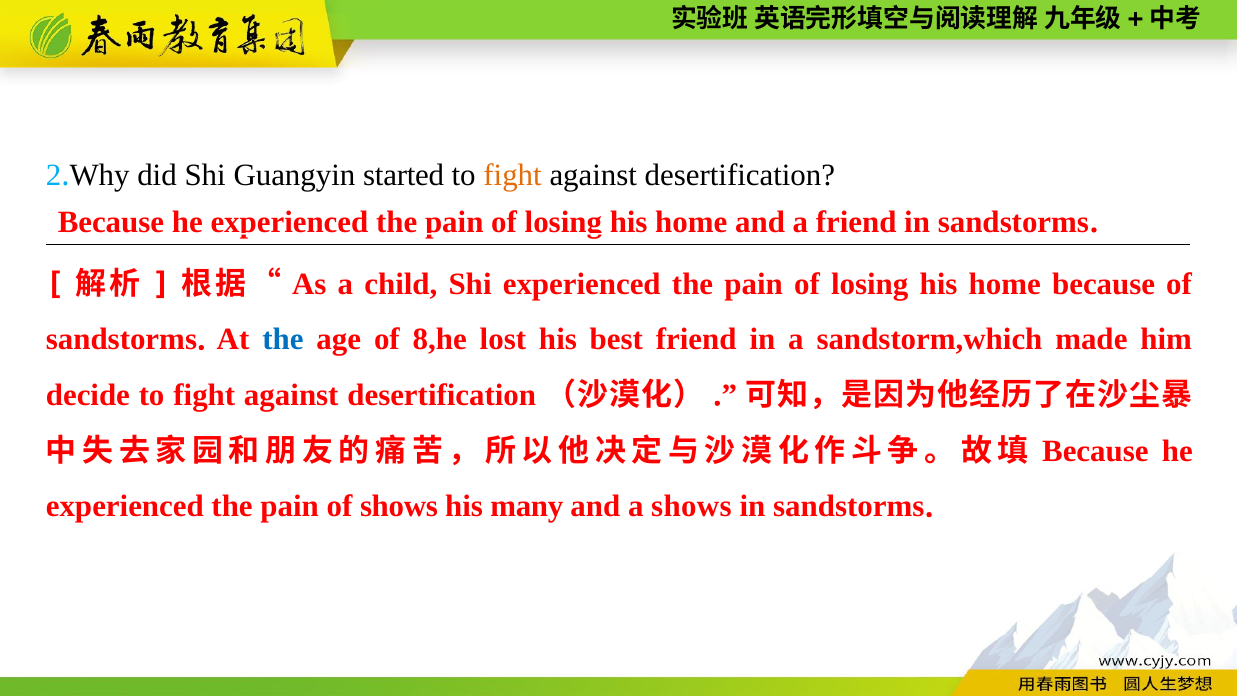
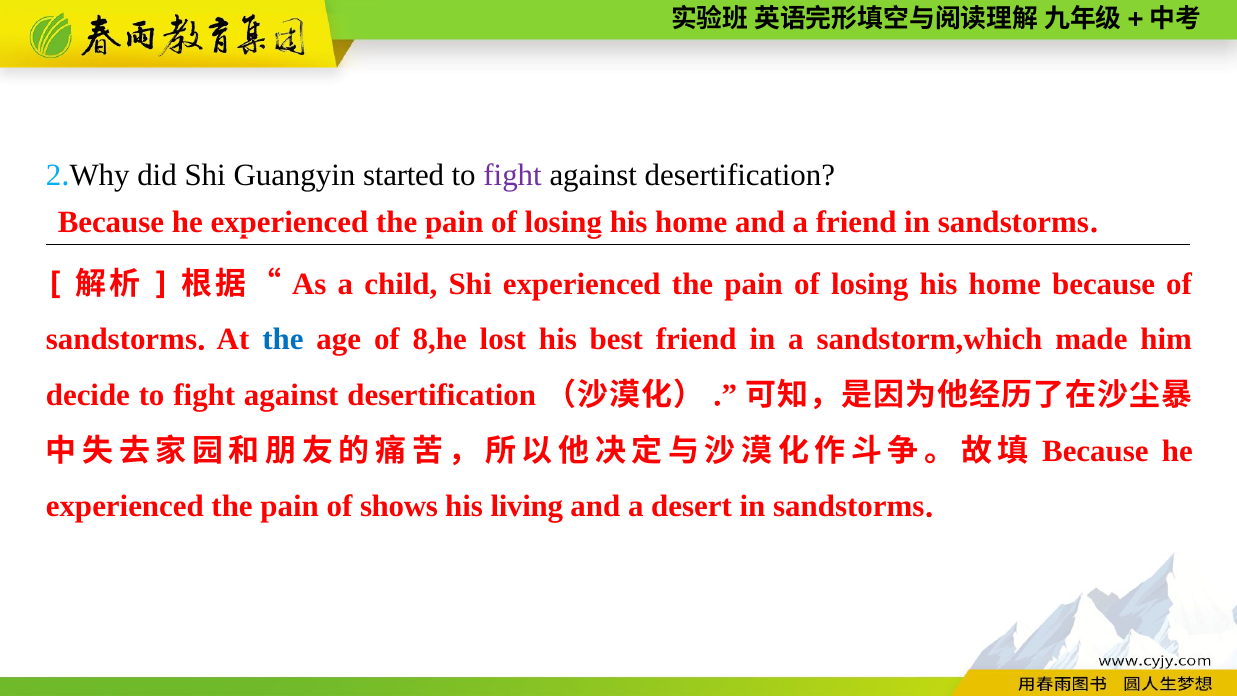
fight colour: orange -> purple (513, 175)
many: many -> living (527, 507)
a shows: shows -> desert (692, 507)
